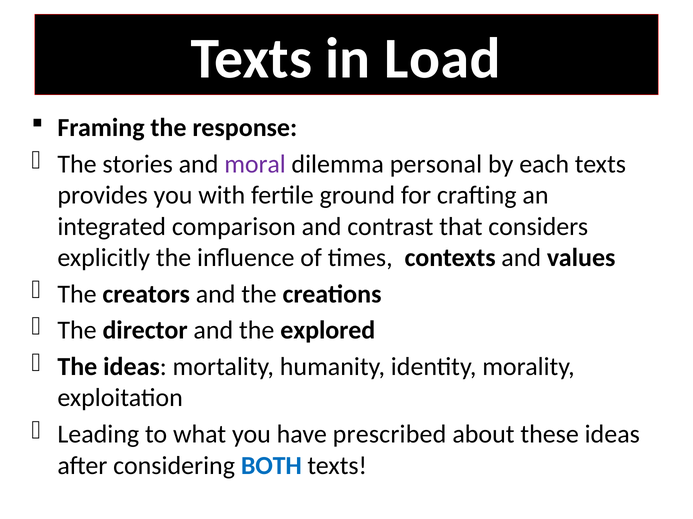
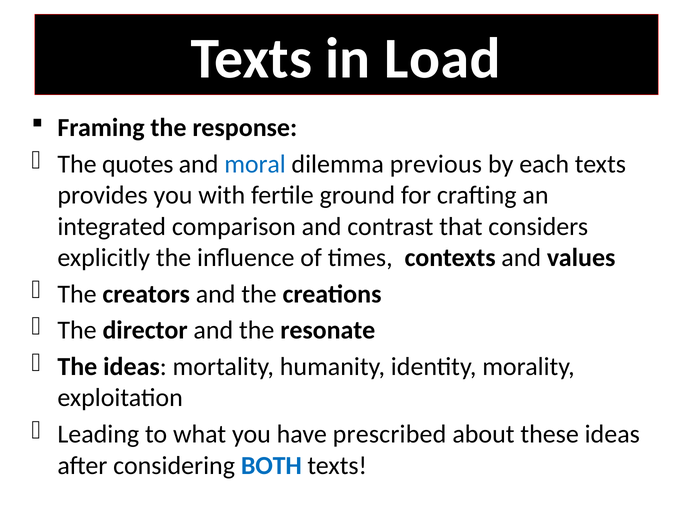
stories: stories -> quotes (138, 164)
moral colour: purple -> blue (255, 164)
personal: personal -> previous (436, 164)
explored: explored -> resonate (328, 331)
